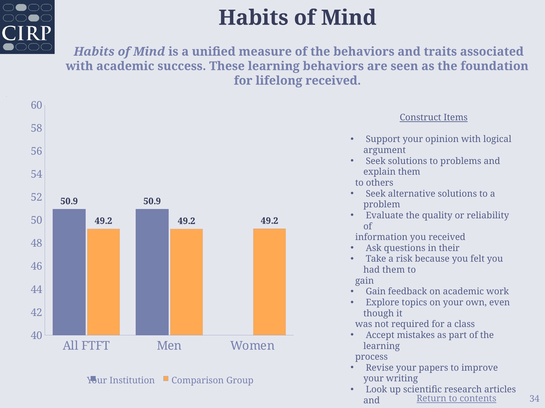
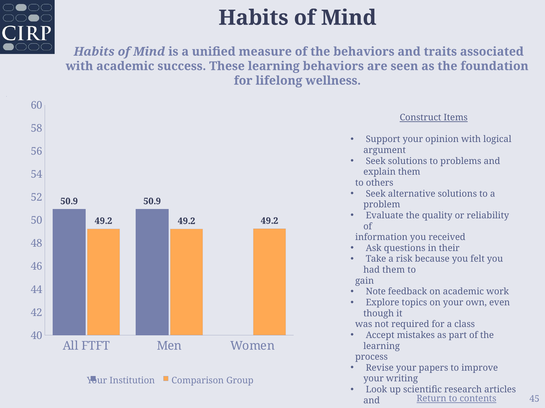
lifelong received: received -> wellness (333, 81)
Gain: Gain -> Note (376, 292)
34: 34 -> 45 (535, 400)
